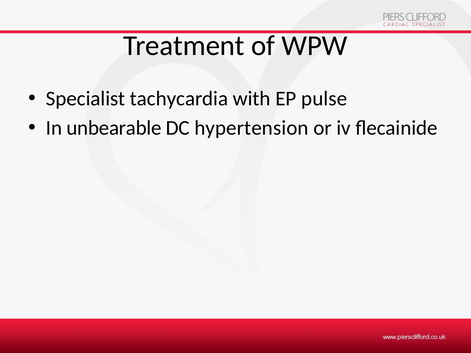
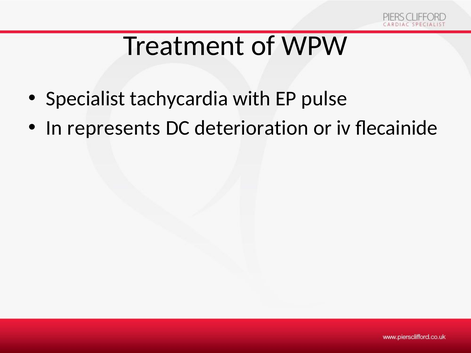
unbearable: unbearable -> represents (114, 128)
hypertension: hypertension -> deterioration (252, 128)
